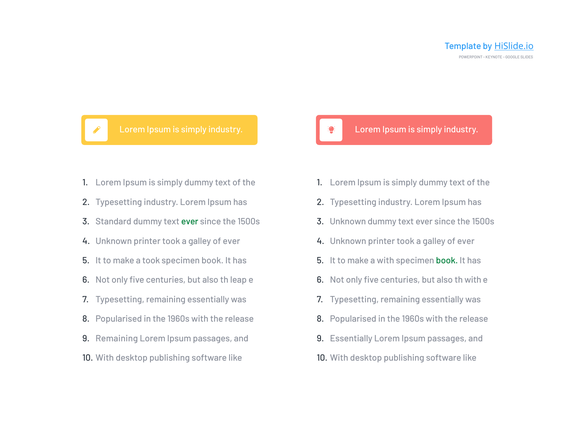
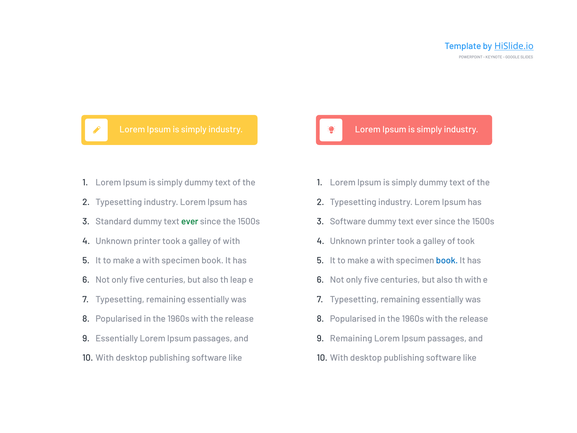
Unknown: Unknown -> Software (348, 221)
ever: ever -> with (231, 241)
ever: ever -> took (466, 241)
took: took -> with (151, 260)
book colour: green -> blue (447, 260)
Remaining: Remaining -> Essentially (117, 338)
Essentially: Essentially -> Remaining (351, 338)
